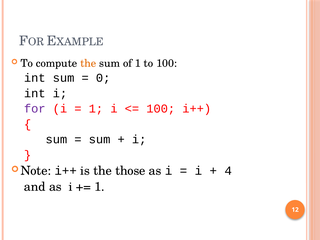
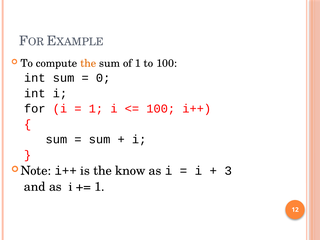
for colour: purple -> black (35, 109)
those: those -> know (130, 171)
4: 4 -> 3 (228, 171)
